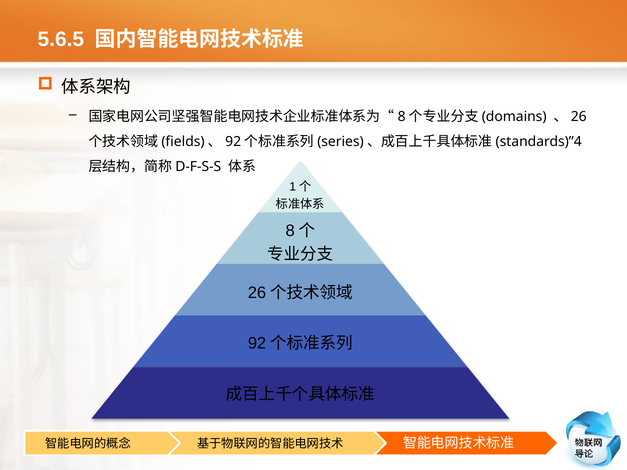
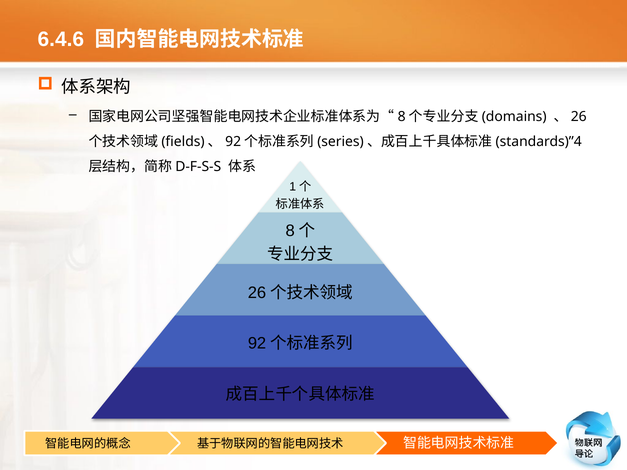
5.6.5: 5.6.5 -> 6.4.6 (61, 40)
